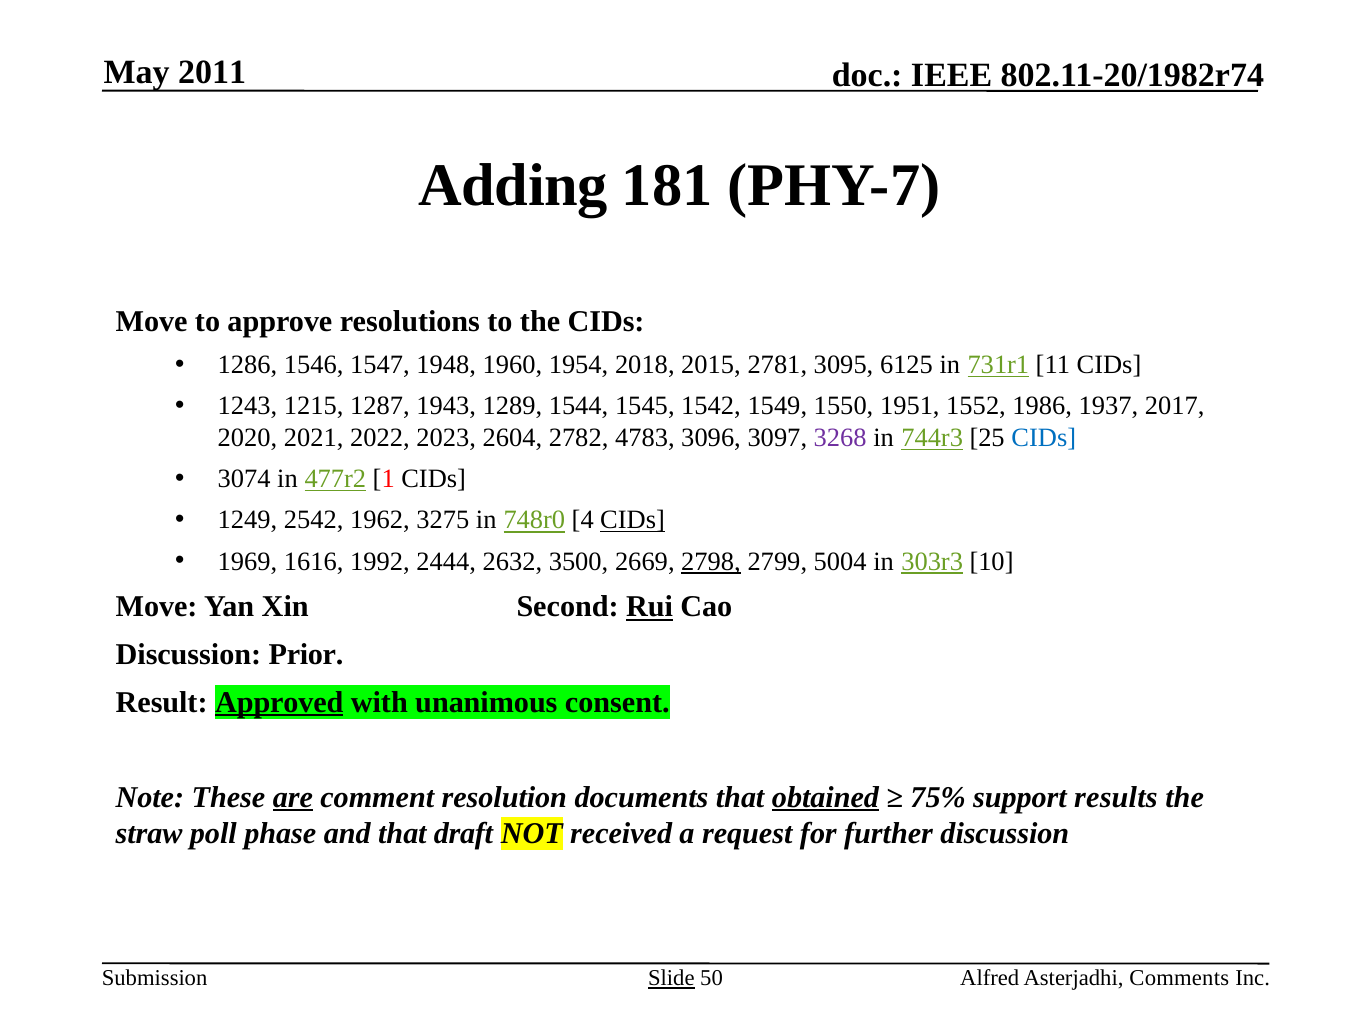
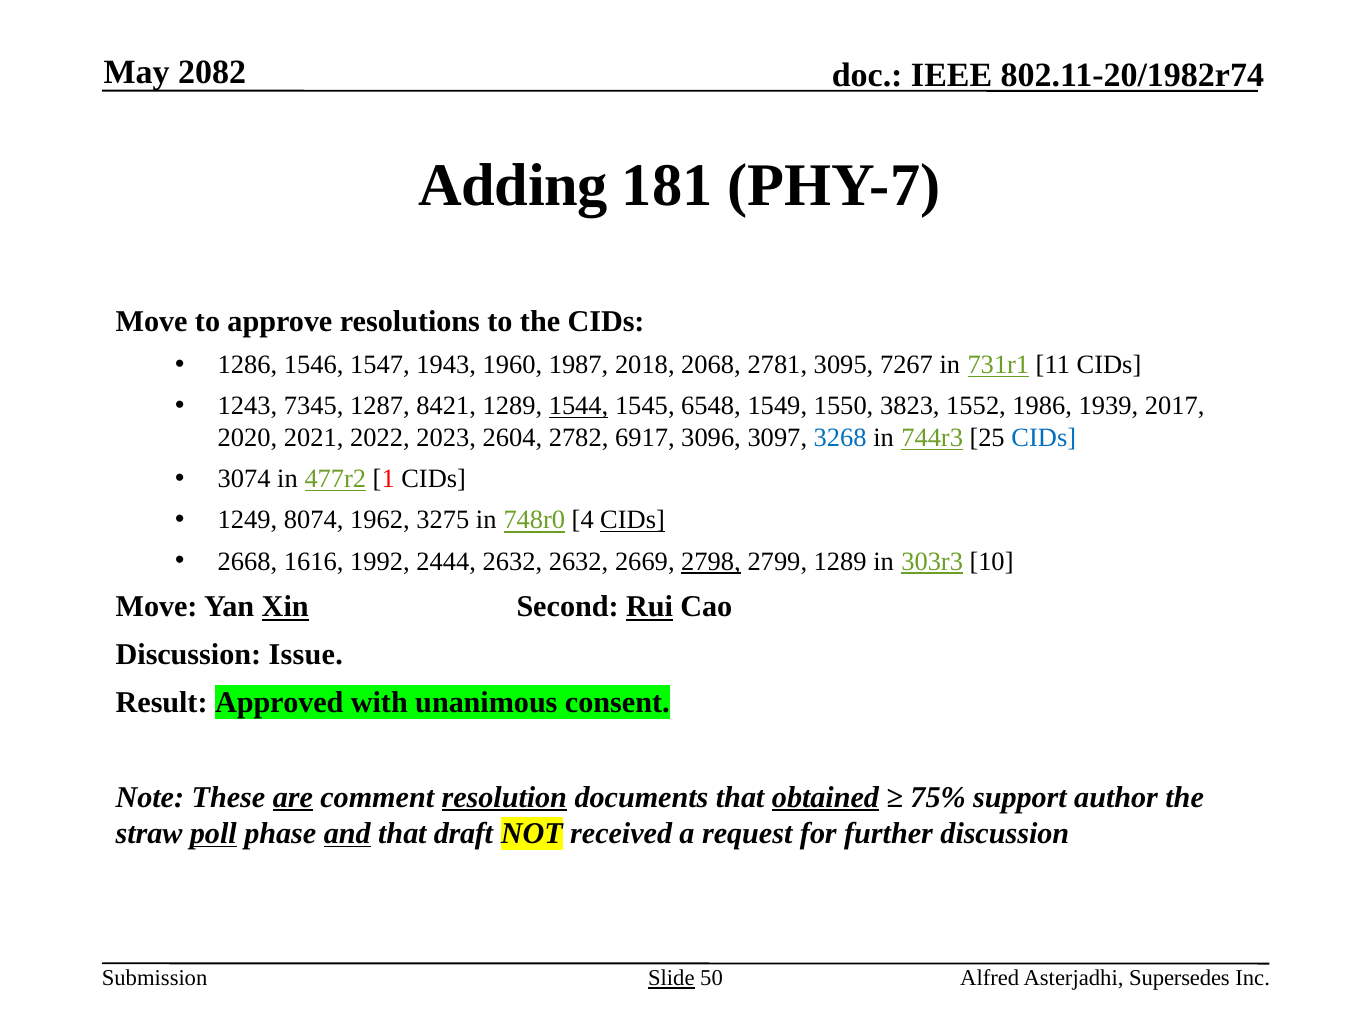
2011: 2011 -> 2082 (212, 72)
1948: 1948 -> 1943 (446, 365)
1954: 1954 -> 1987 (579, 365)
2015: 2015 -> 2068 (711, 365)
6125: 6125 -> 7267 (906, 365)
1215: 1215 -> 7345 (314, 406)
1943: 1943 -> 8421 (446, 406)
1544 underline: none -> present (579, 406)
1542: 1542 -> 6548 (711, 406)
1951: 1951 -> 3823 (910, 406)
1937: 1937 -> 1939 (1108, 406)
4783: 4783 -> 6917 (645, 438)
3268 colour: purple -> blue (840, 438)
2542: 2542 -> 8074 (314, 520)
1969: 1969 -> 2668 (248, 561)
2632 3500: 3500 -> 2632 (579, 561)
2799 5004: 5004 -> 1289 (840, 561)
Xin underline: none -> present (285, 607)
Prior: Prior -> Issue (306, 655)
Approved underline: present -> none (279, 702)
resolution underline: none -> present (504, 797)
results: results -> author (1116, 797)
poll underline: none -> present (213, 834)
and underline: none -> present (347, 834)
Comments: Comments -> Supersedes (1179, 978)
